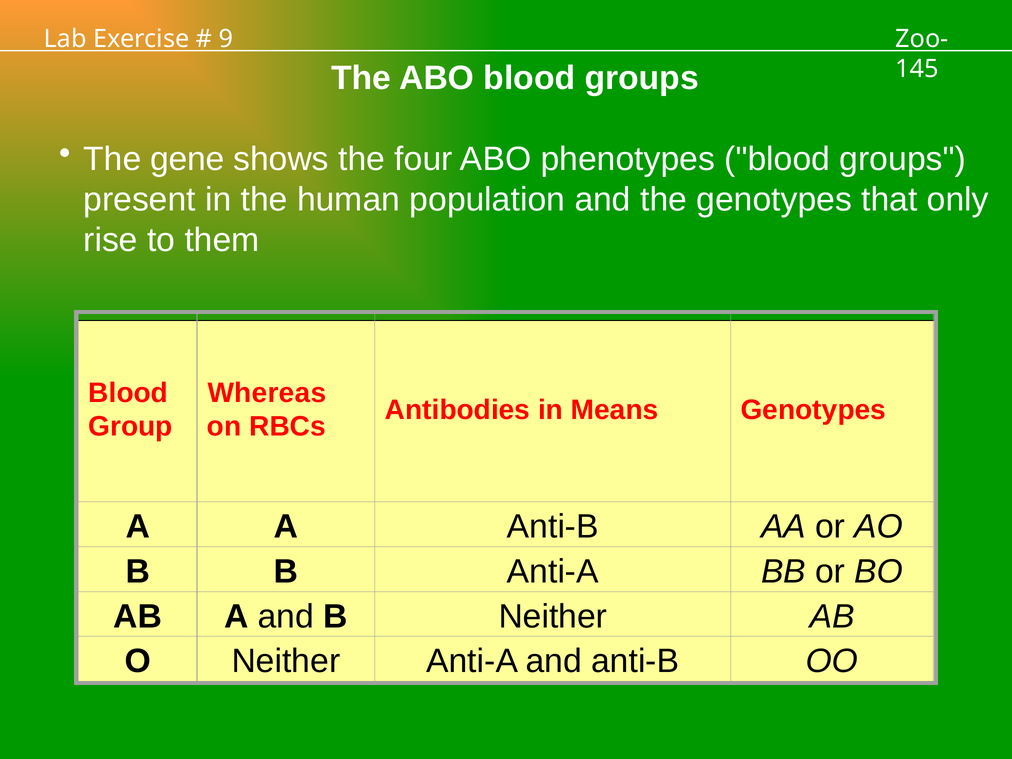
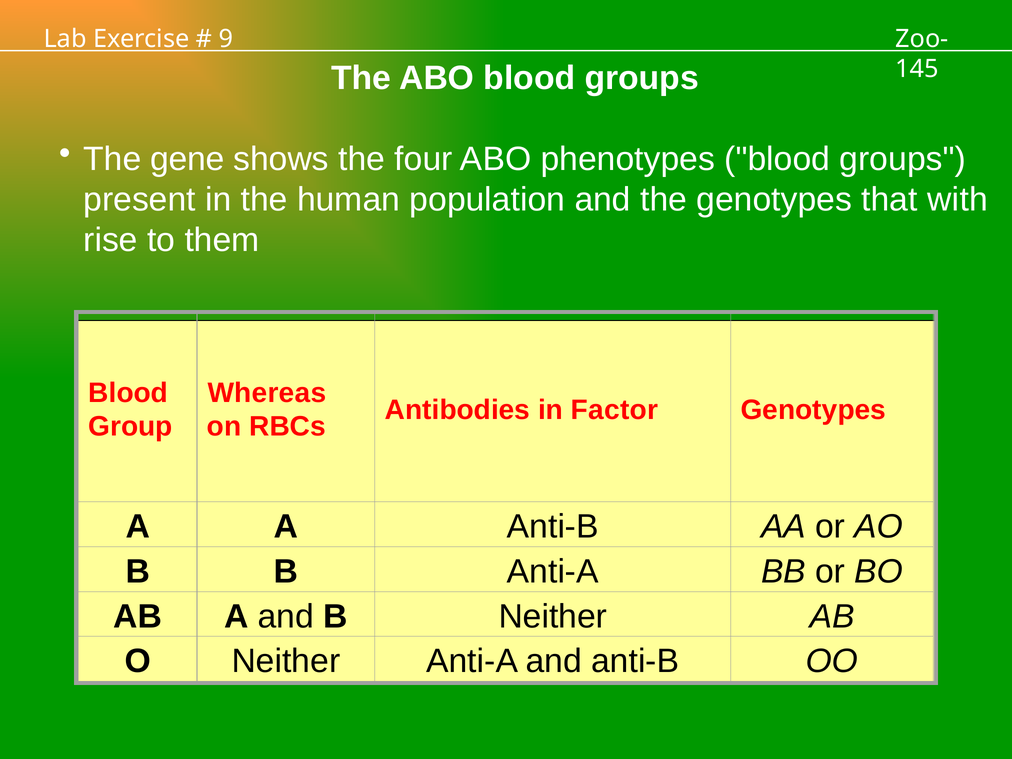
only: only -> with (958, 200)
Means: Means -> Factor (615, 410)
